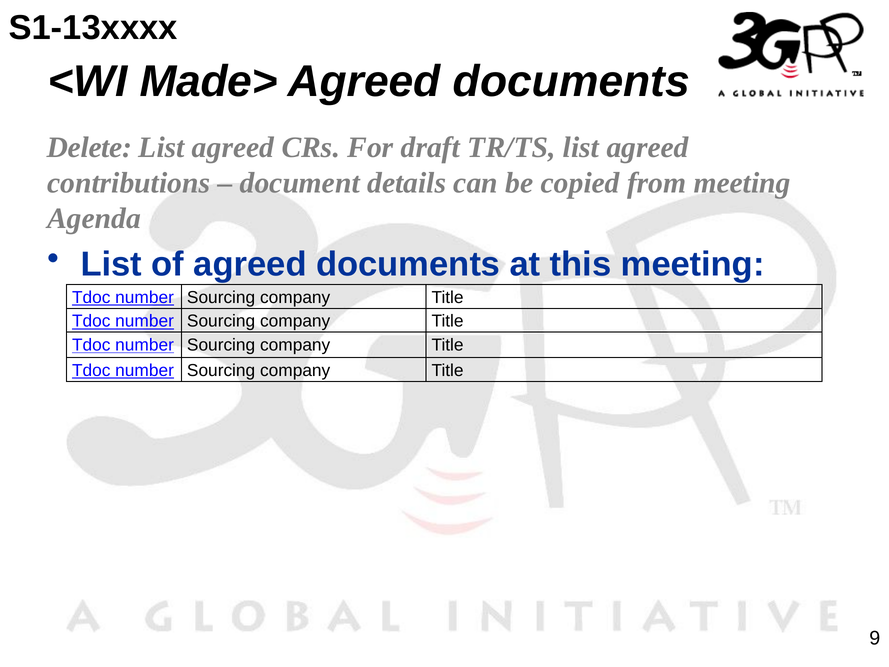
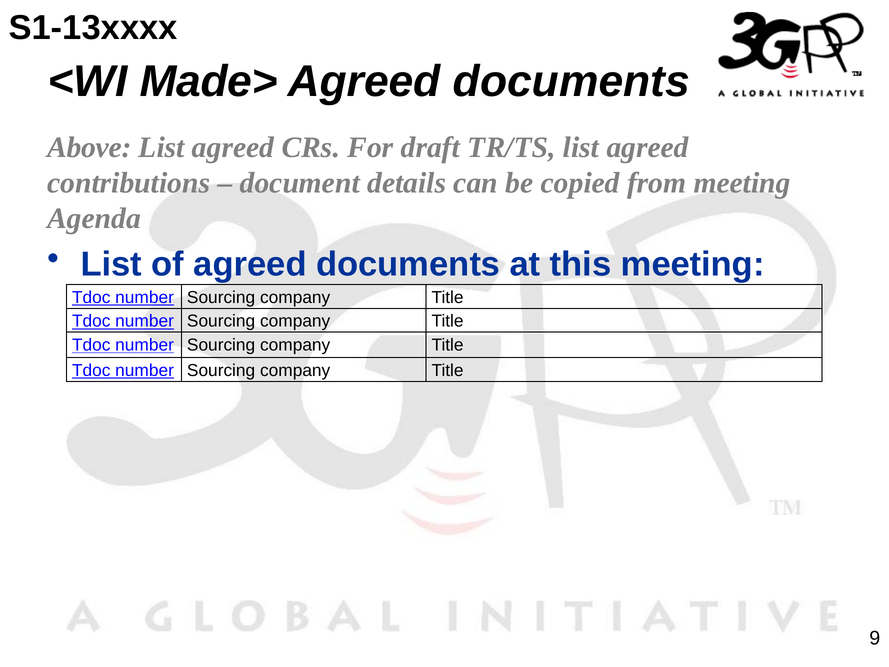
Delete: Delete -> Above (89, 147)
